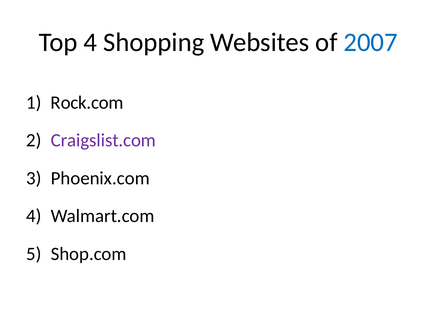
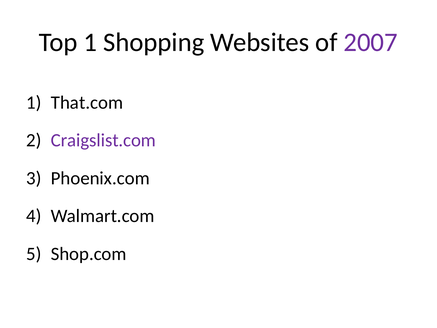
Top 4: 4 -> 1 (90, 42)
2007 colour: blue -> purple (371, 42)
Rock.com: Rock.com -> That.com (87, 103)
